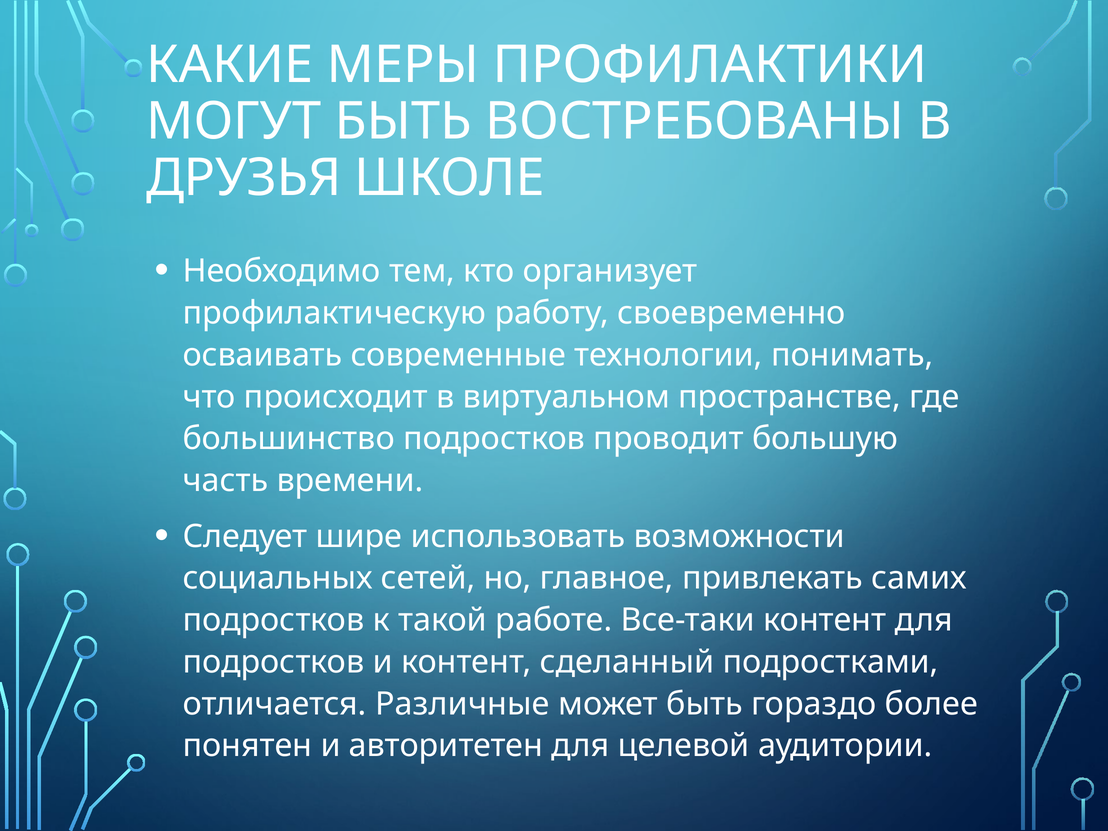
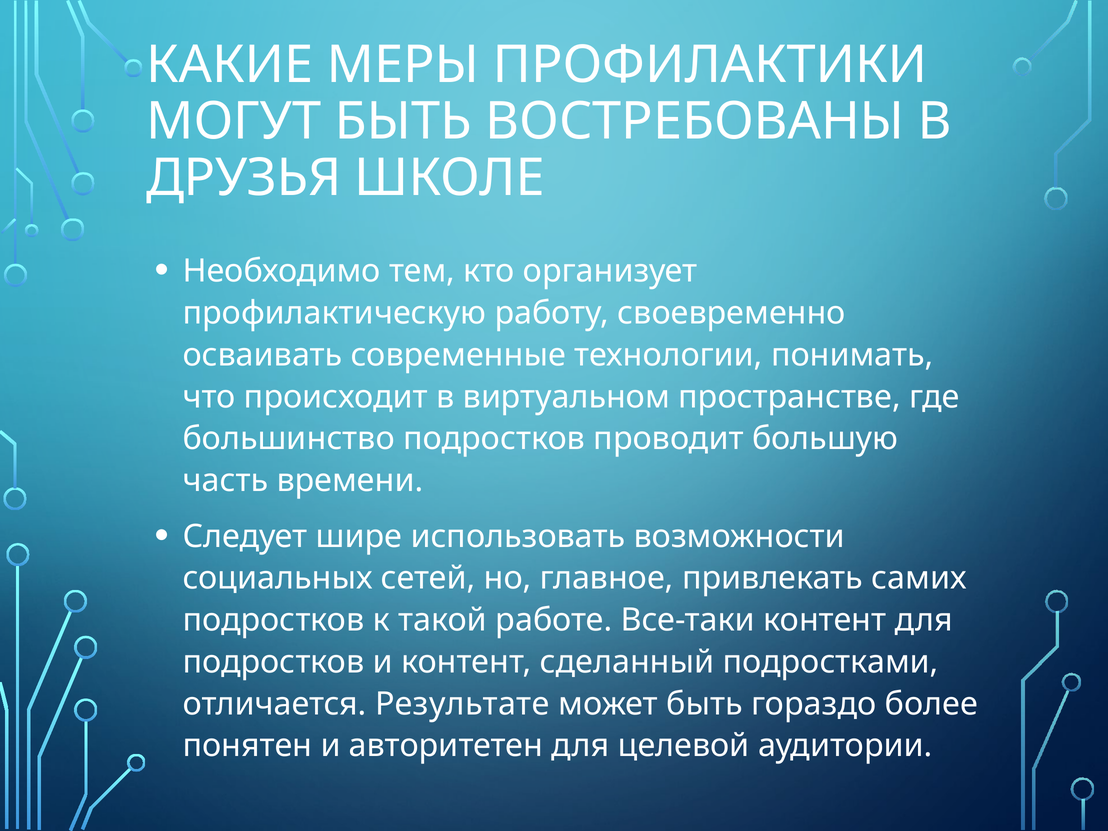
Различные: Различные -> Результате (462, 704)
